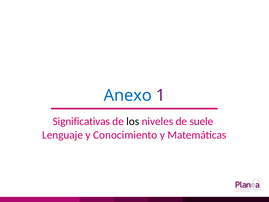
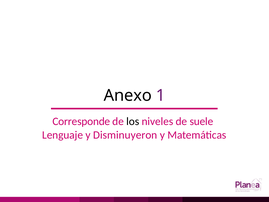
Anexo colour: blue -> black (128, 95)
Significativas: Significativas -> Corresponde (81, 121)
Conocimiento: Conocimiento -> Disminuyeron (125, 135)
